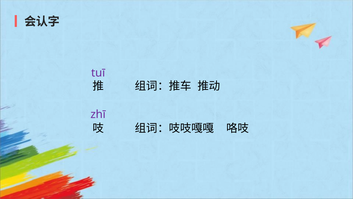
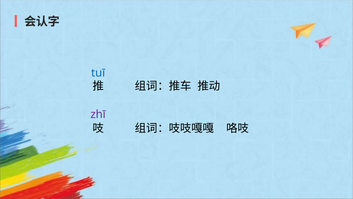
tuī colour: purple -> blue (98, 73)
